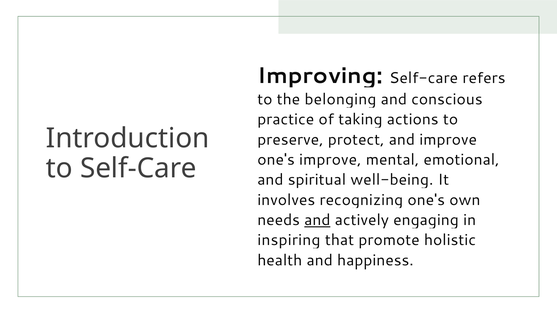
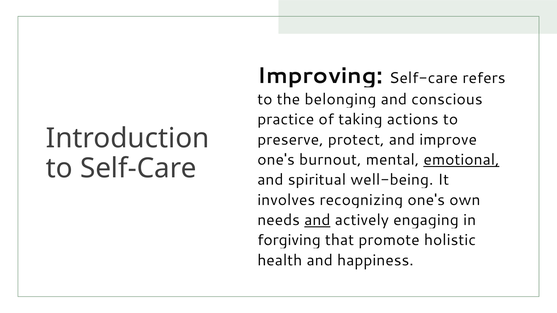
one's improve: improve -> burnout (330, 160)
emotional underline: none -> present (461, 160)
inspiring: inspiring -> forgiving (289, 240)
